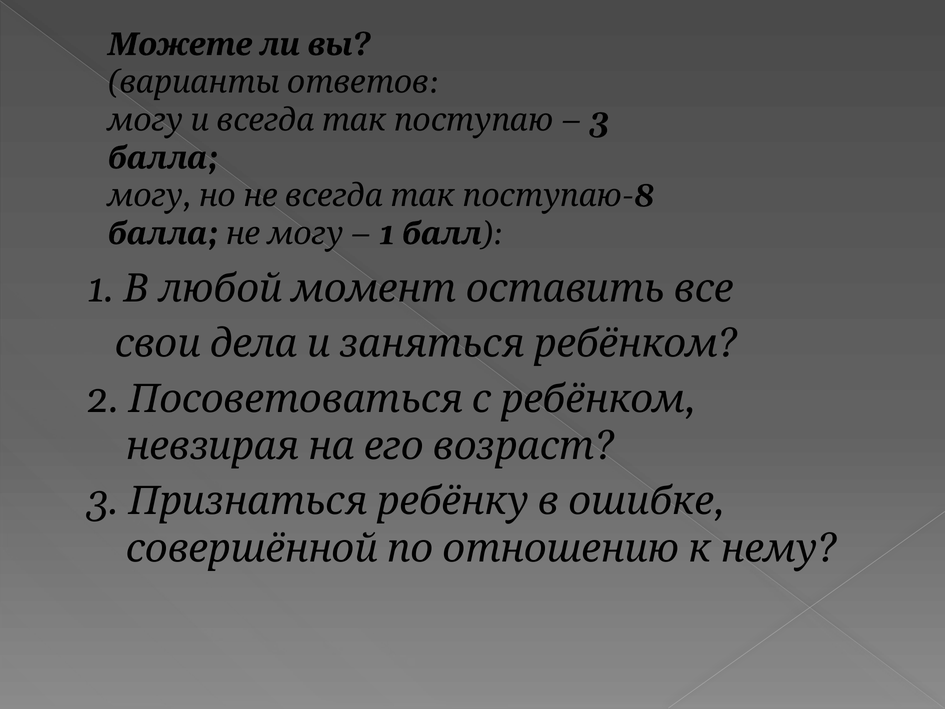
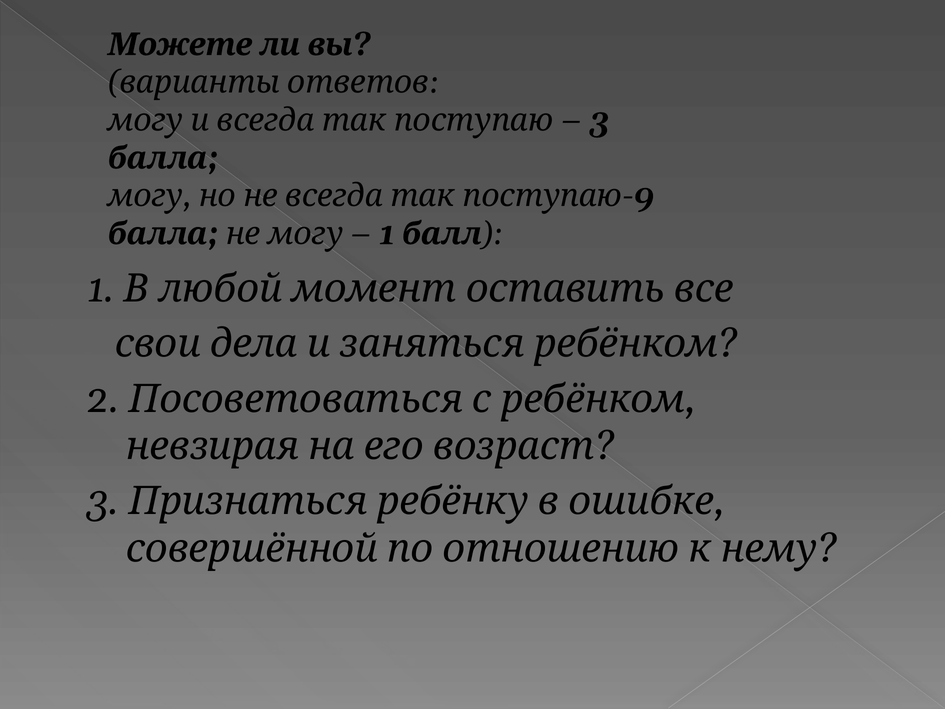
8: 8 -> 9 (644, 196)
